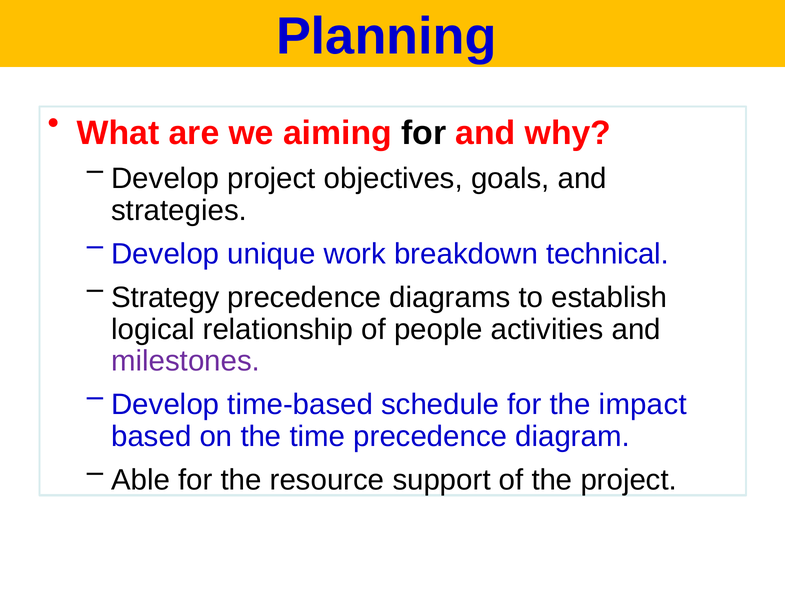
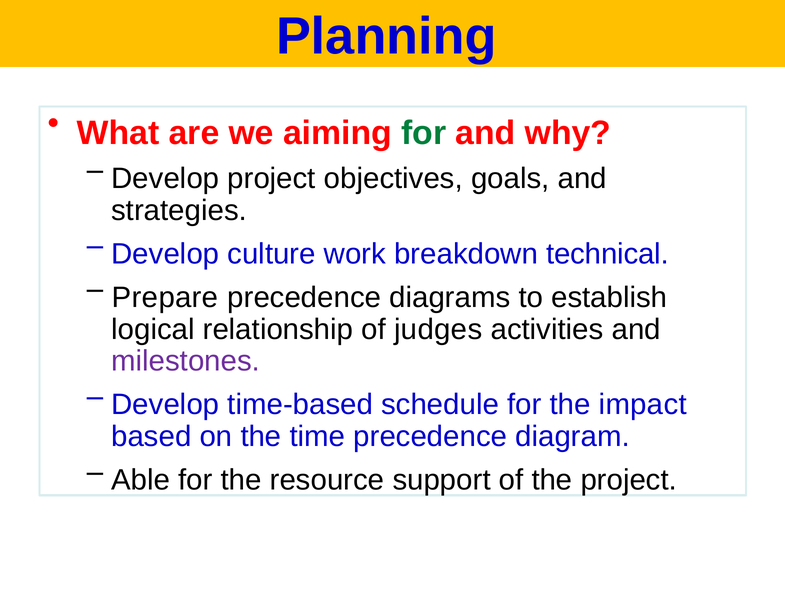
for colour: black -> green (424, 133)
unique: unique -> culture (272, 254)
Strategy: Strategy -> Prepare (165, 297)
people: people -> judges (438, 329)
